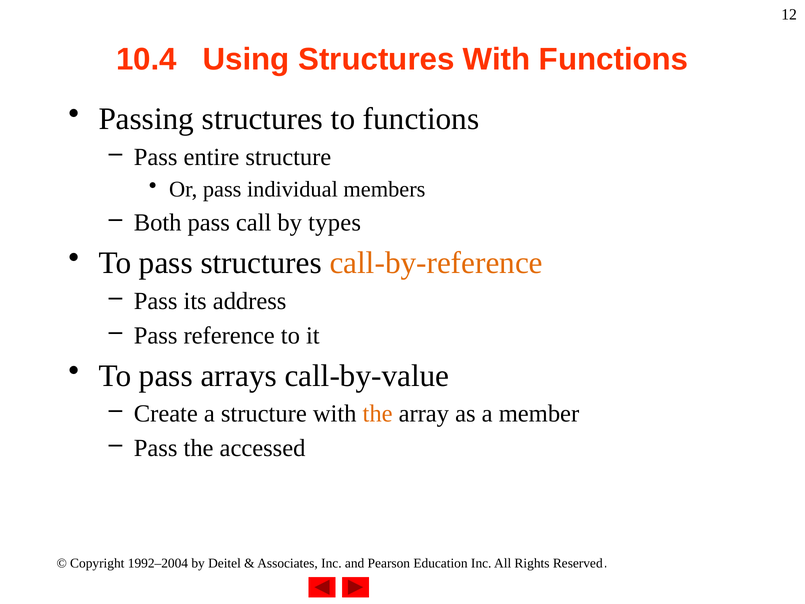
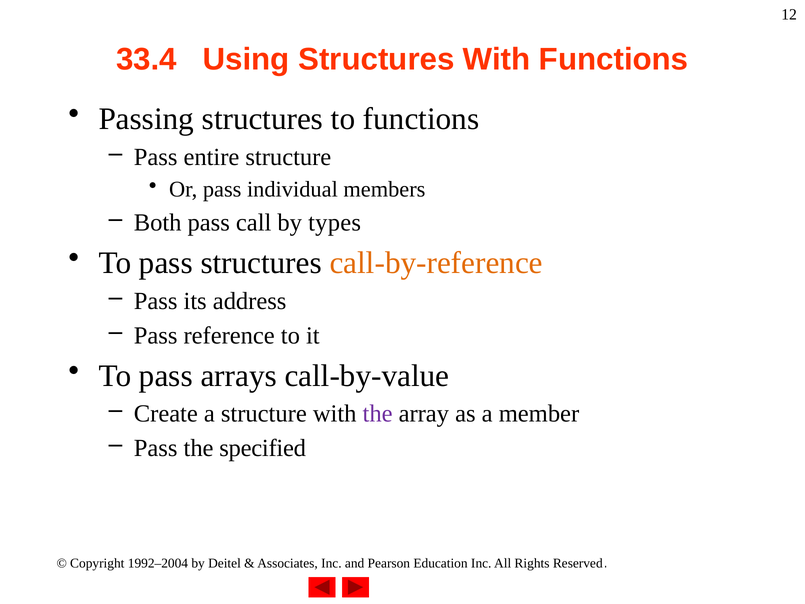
10.4: 10.4 -> 33.4 (146, 59)
the colour: orange -> purple (378, 414)
accessed: accessed -> specified (263, 448)
